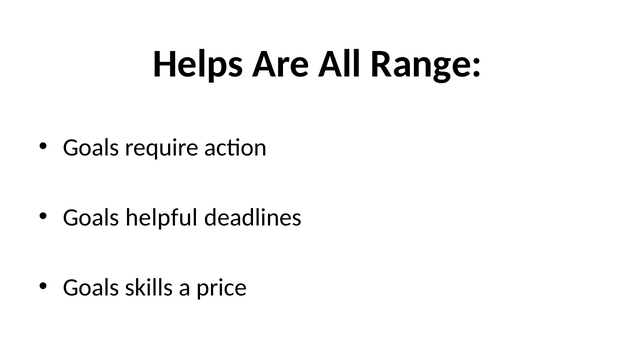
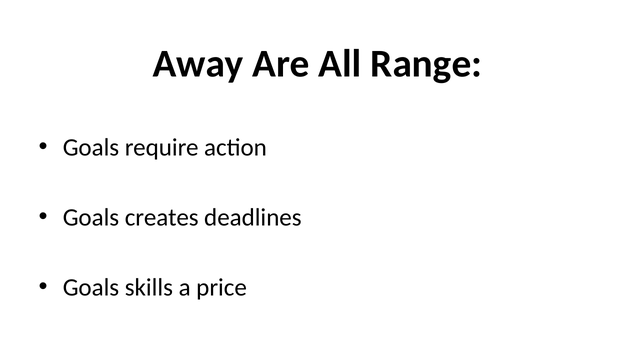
Helps: Helps -> Away (198, 64)
helpful: helpful -> creates (162, 217)
